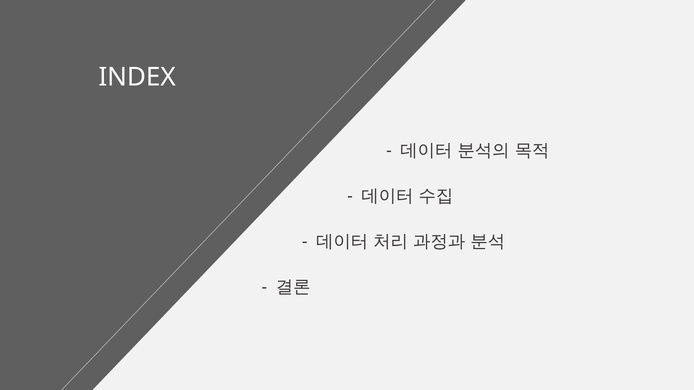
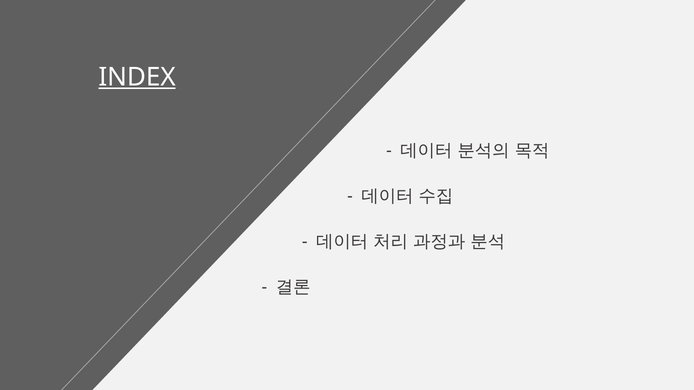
INDEX underline: none -> present (137, 77)
